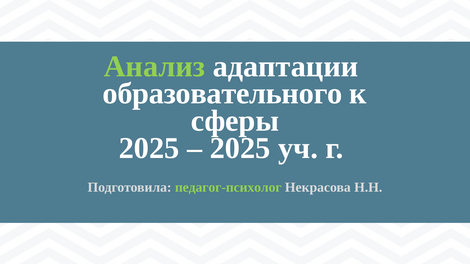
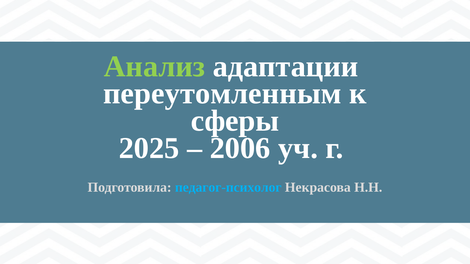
образовательного: образовательного -> переутомленным (222, 94)
2025: 2025 -> 2006 (240, 148)
педагог-психолог colour: light green -> light blue (228, 188)
